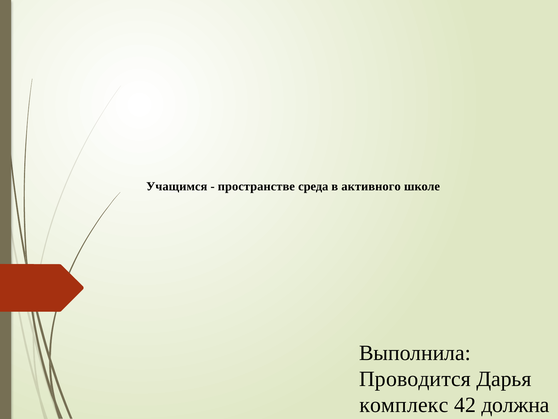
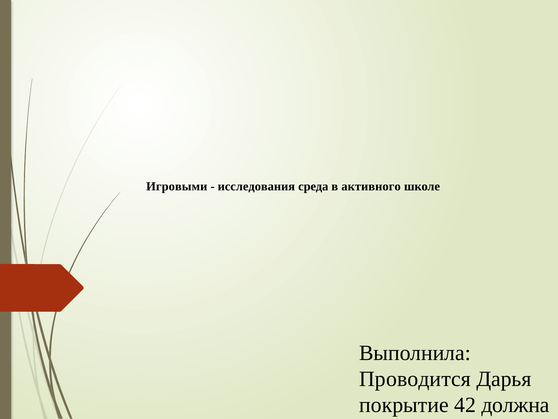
Учащимся: Учащимся -> Игровыми (177, 186)
пространстве: пространстве -> исследования (256, 186)
комплекс: комплекс -> покрытие (404, 405)
